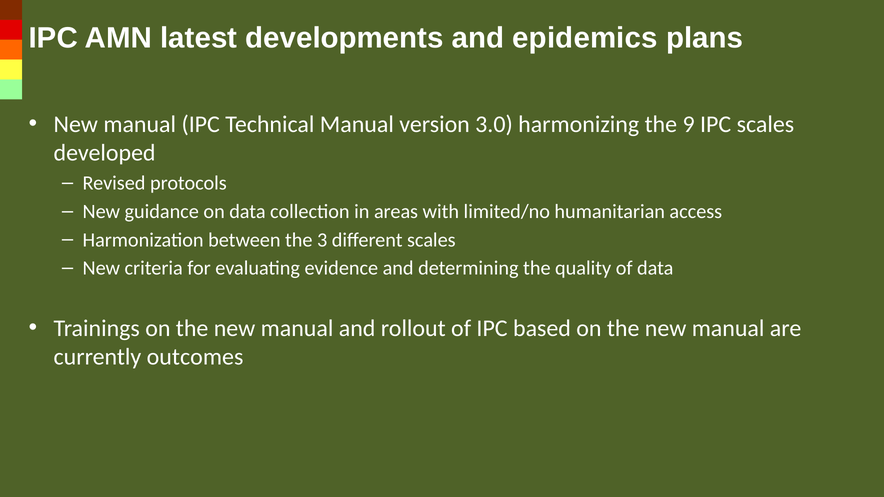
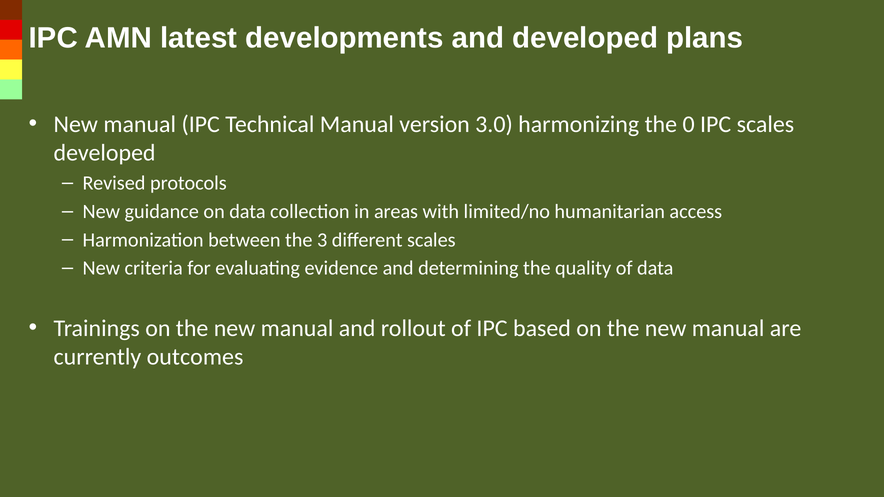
and epidemics: epidemics -> developed (585, 38)
9: 9 -> 0 (689, 124)
